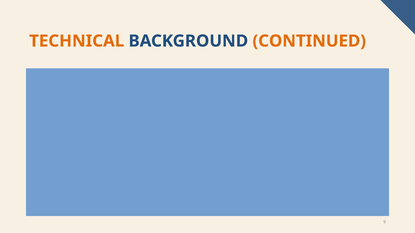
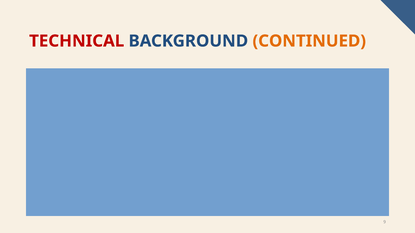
TECHNICAL colour: orange -> red (77, 41)
